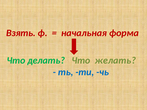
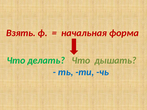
желать: желать -> дышать (115, 60)
